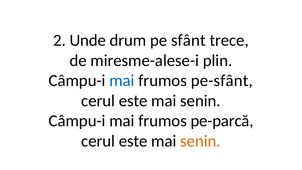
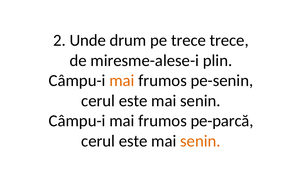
pe sfânt: sfânt -> trece (188, 40)
mai colour: blue -> orange (122, 81)
pe-sfânt: pe-sfânt -> pe-senin (222, 81)
